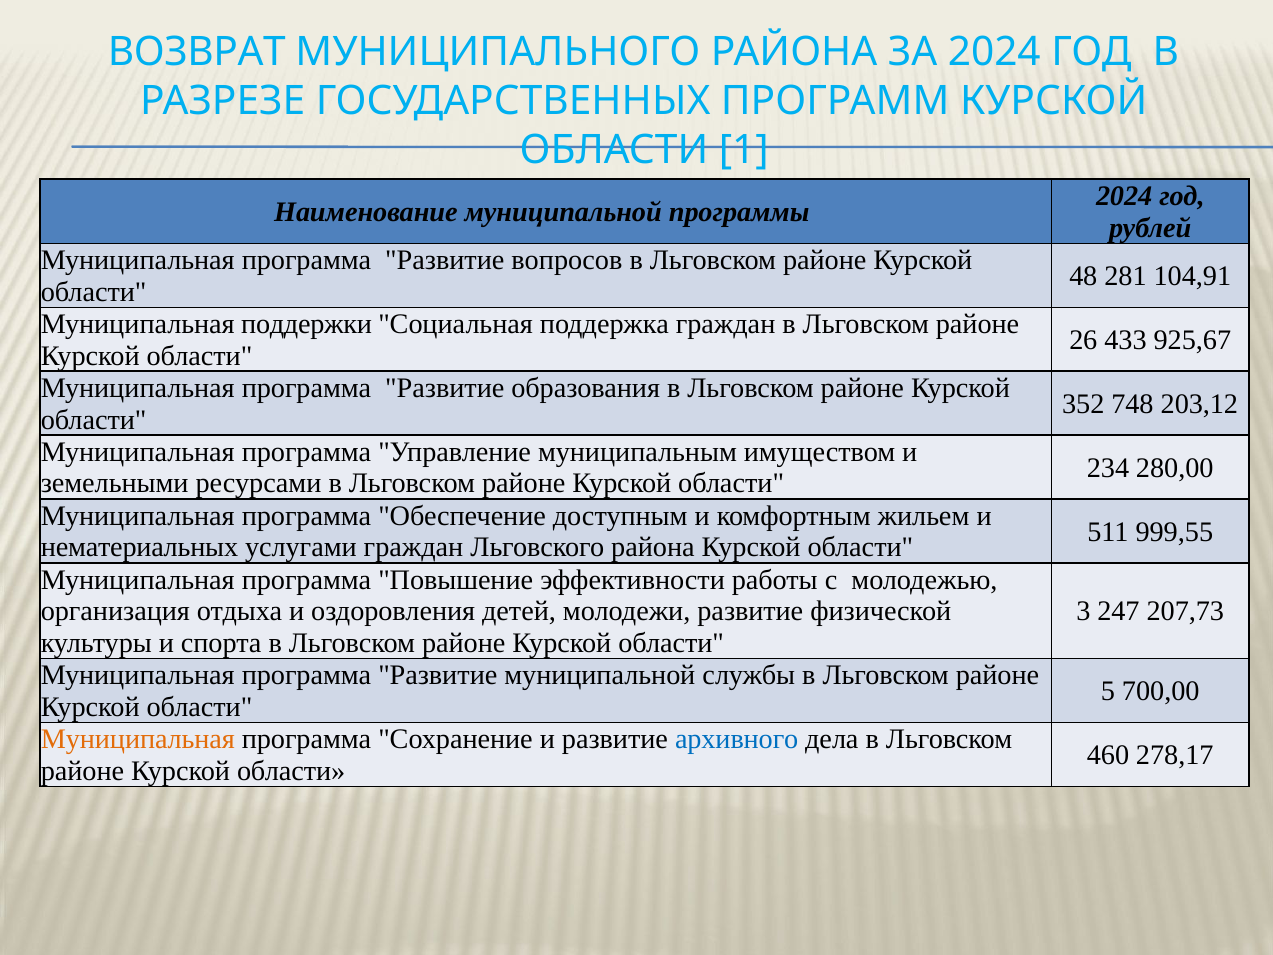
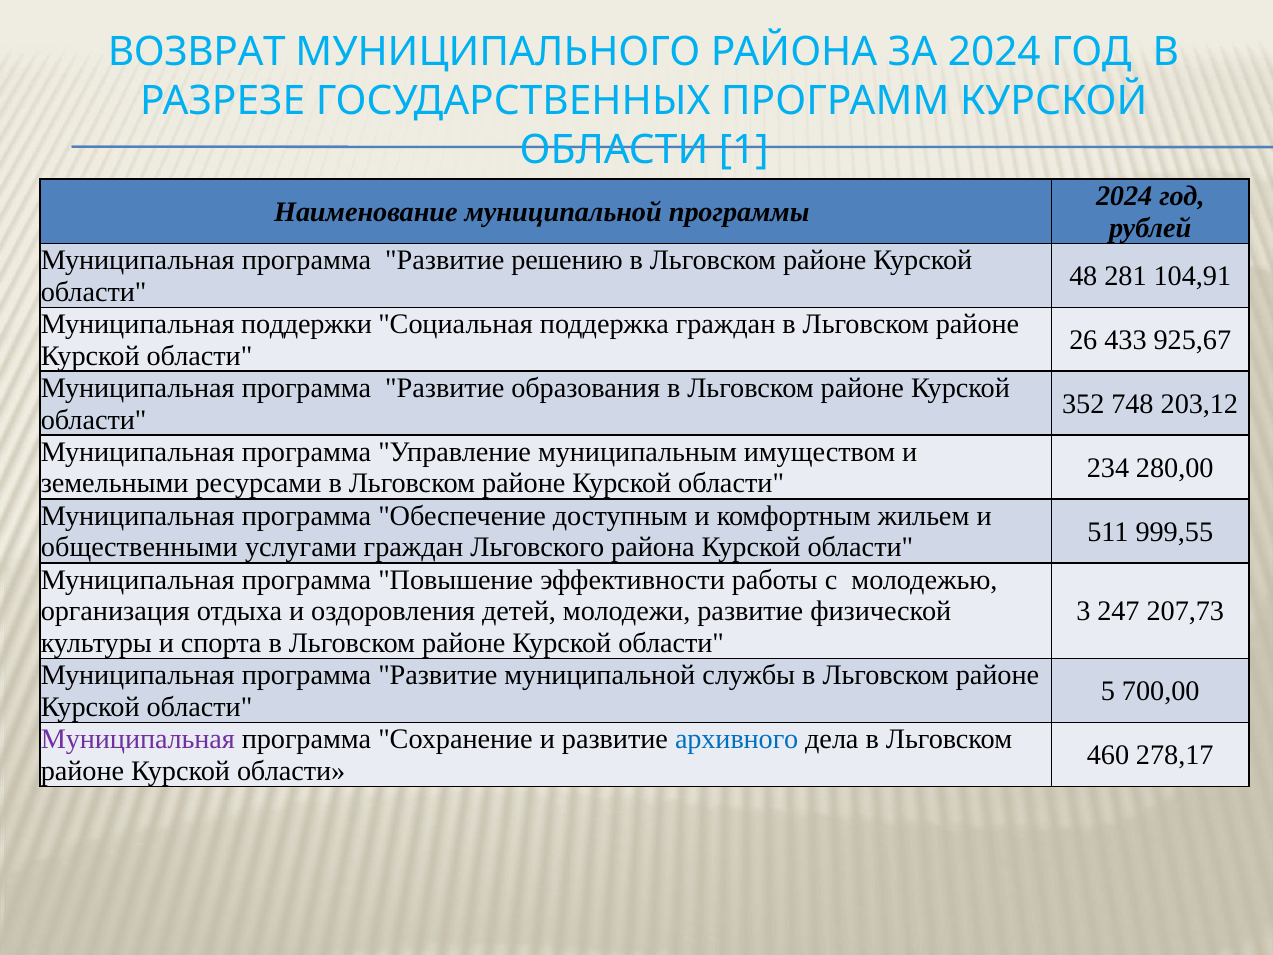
вопросов: вопросов -> решению (567, 260)
нематериальных: нематериальных -> общественными (139, 547)
Муниципальная colour: orange -> purple (138, 739)
